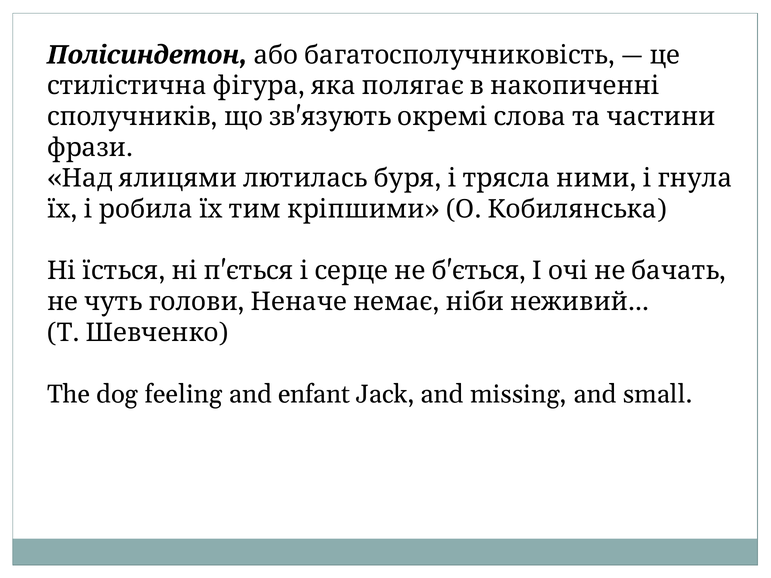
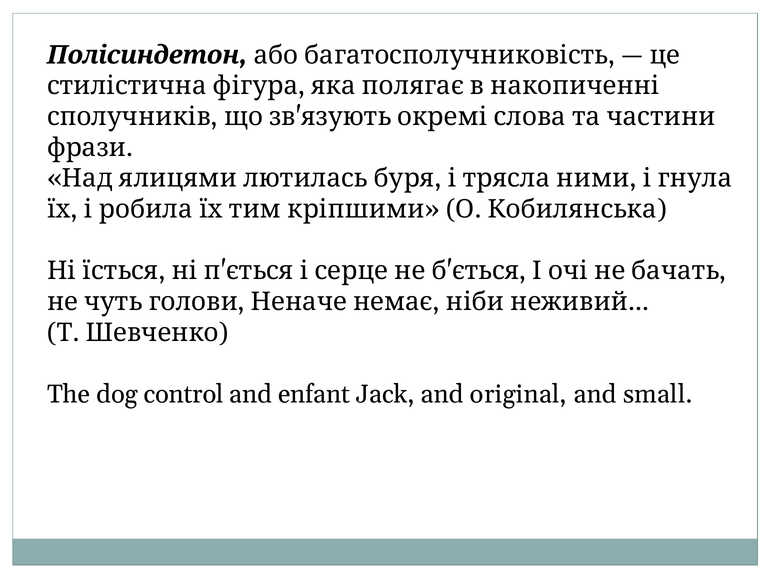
feeling: feeling -> control (184, 394)
missing: missing -> original (518, 394)
